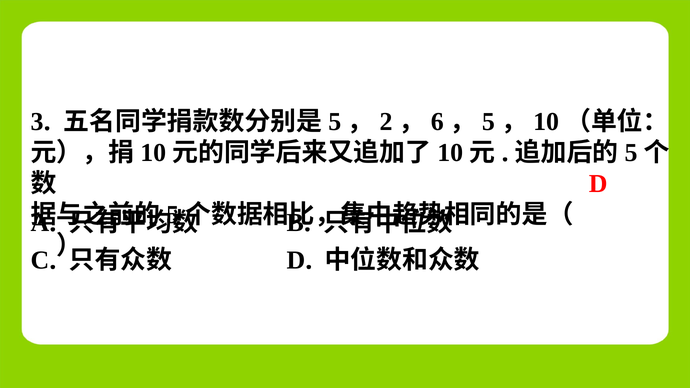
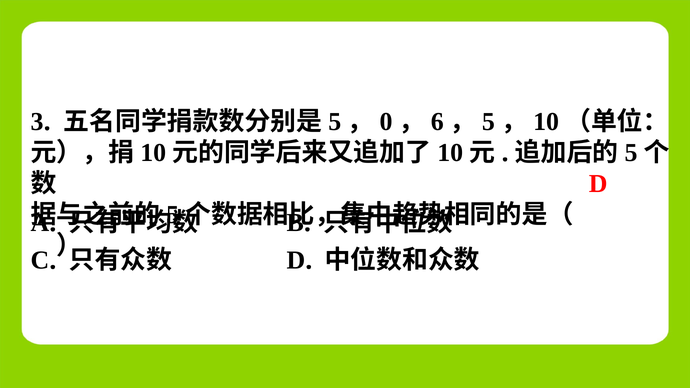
2: 2 -> 0 (386, 122)
